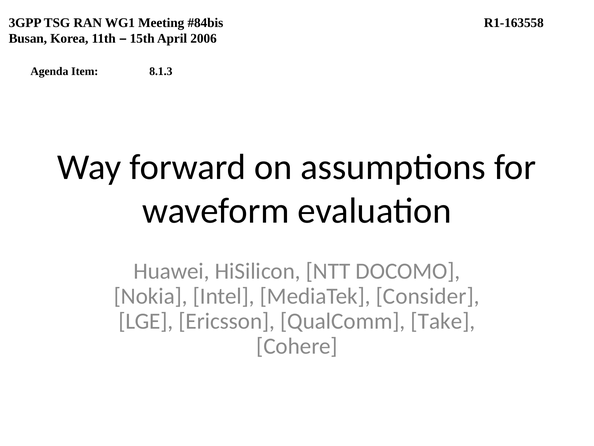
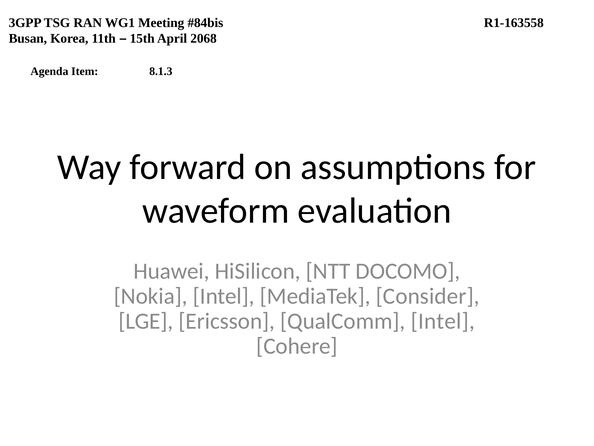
2006: 2006 -> 2068 (204, 39)
QualComm Take: Take -> Intel (443, 321)
